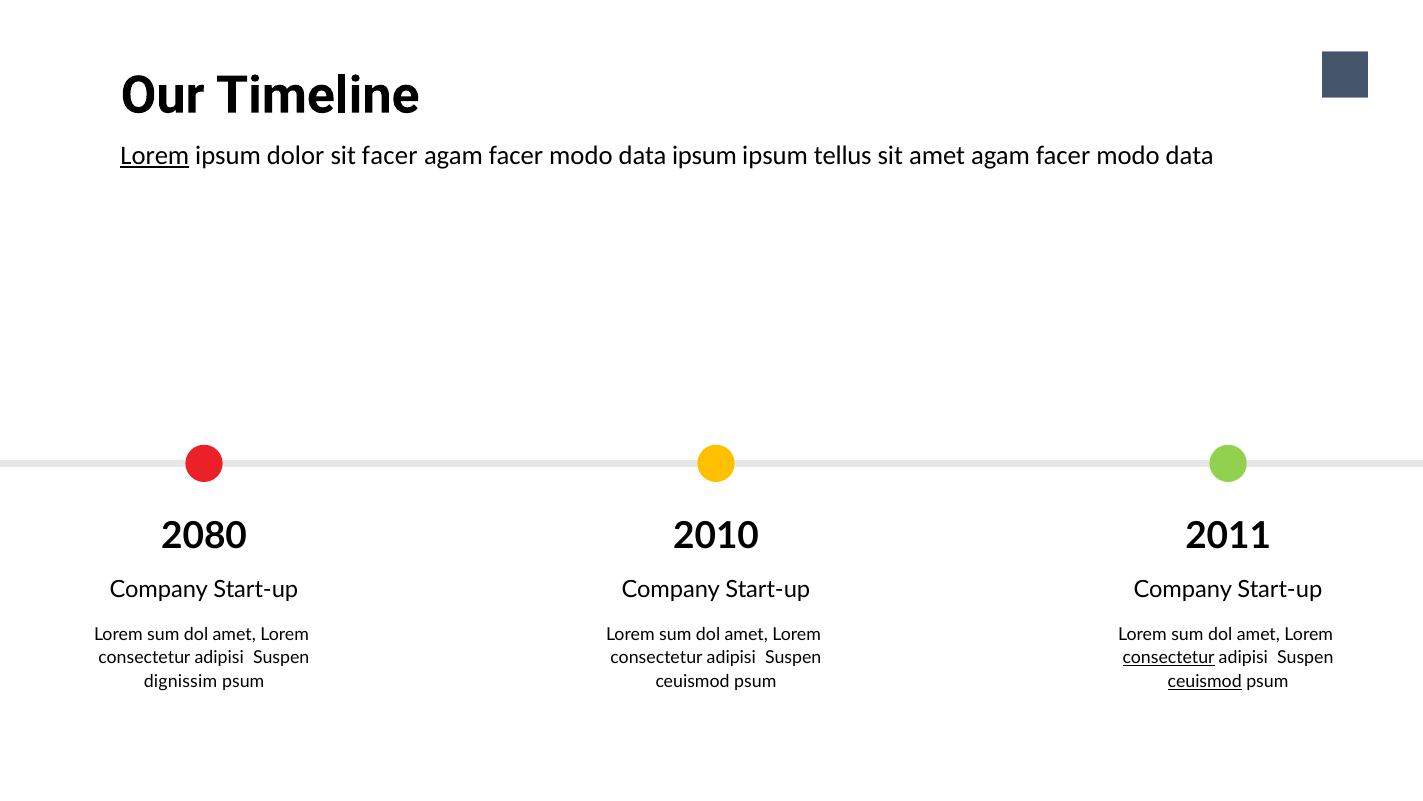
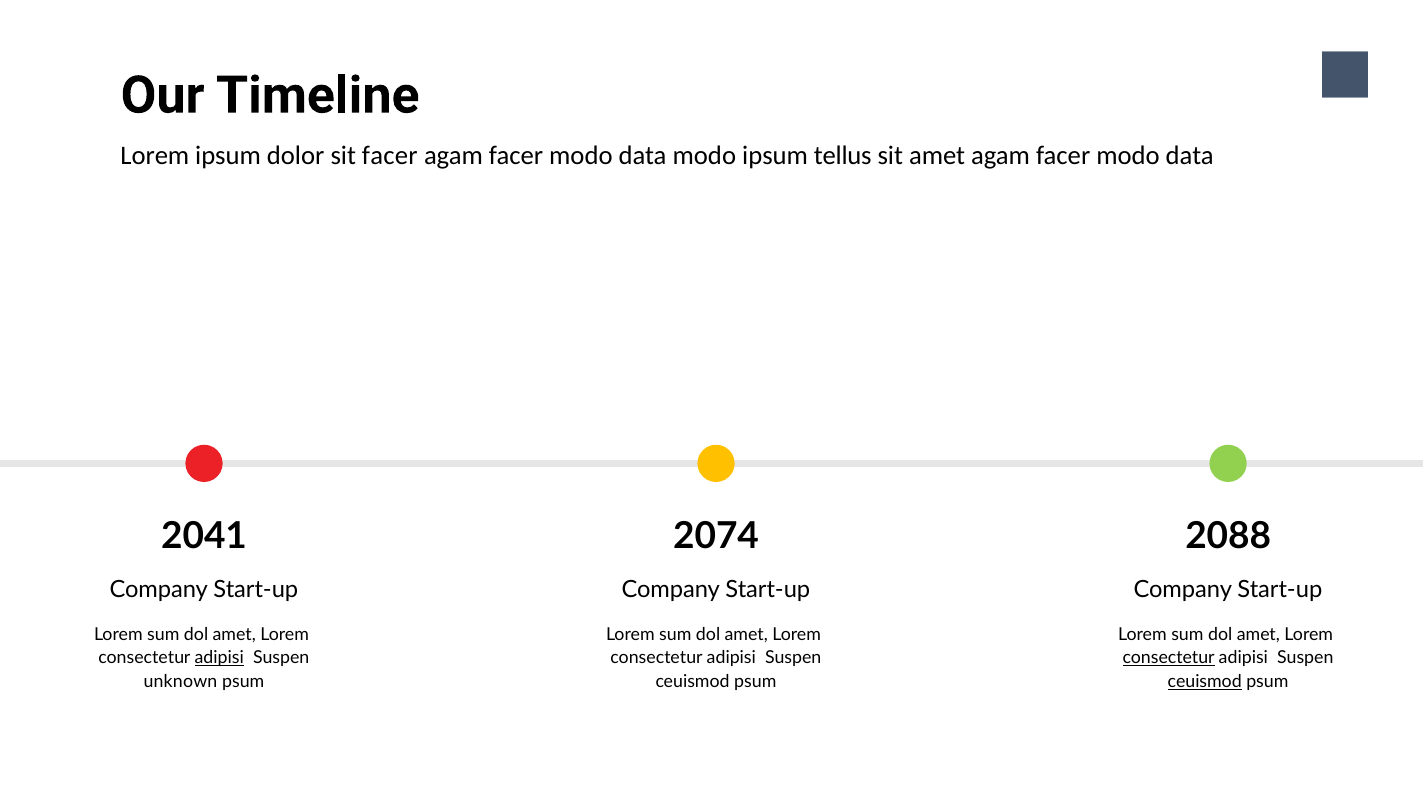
Lorem underline: present -> none (155, 156)
data ipsum: ipsum -> modo (704, 156)
2080: 2080 -> 2041 (204, 536)
2010: 2010 -> 2074 (716, 536)
2011: 2011 -> 2088 (1228, 536)
adipisi underline: none -> present (219, 657)
dignissim: dignissim -> unknown (180, 681)
